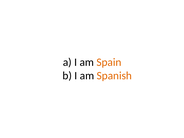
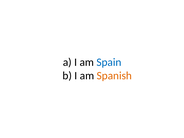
Spain colour: orange -> blue (109, 62)
